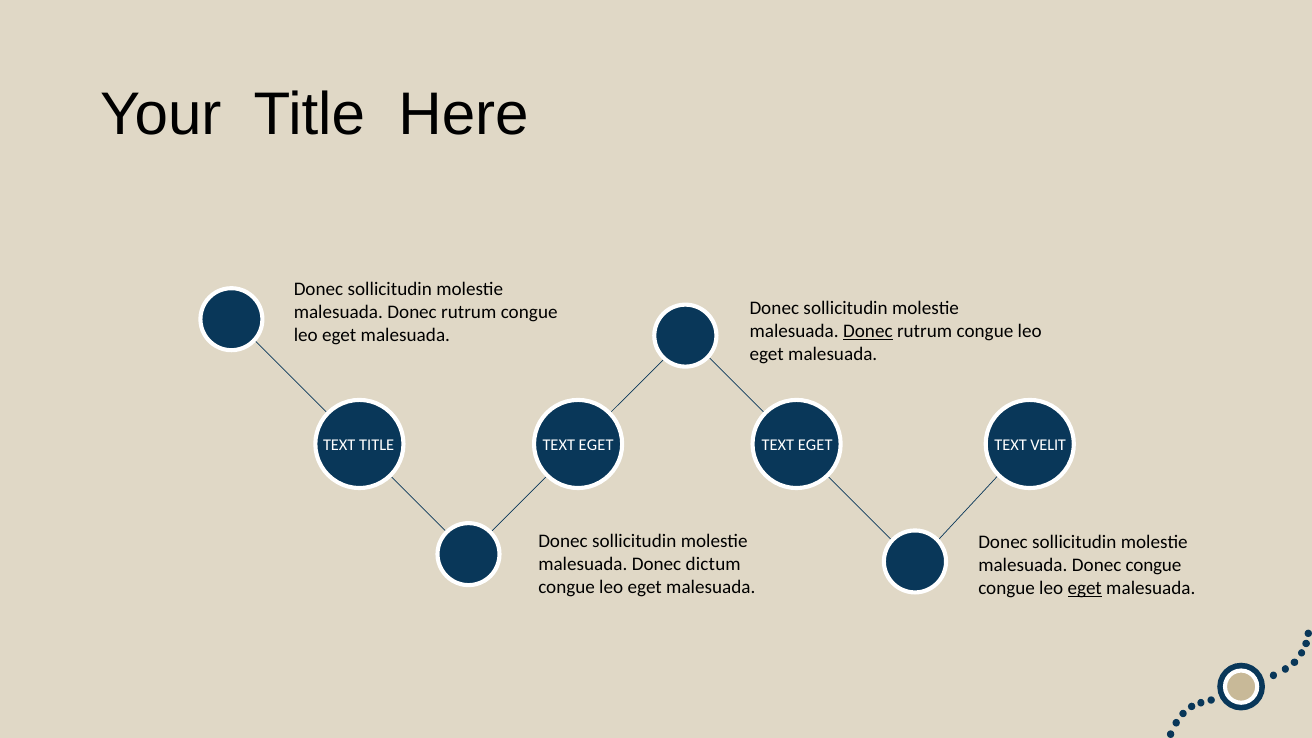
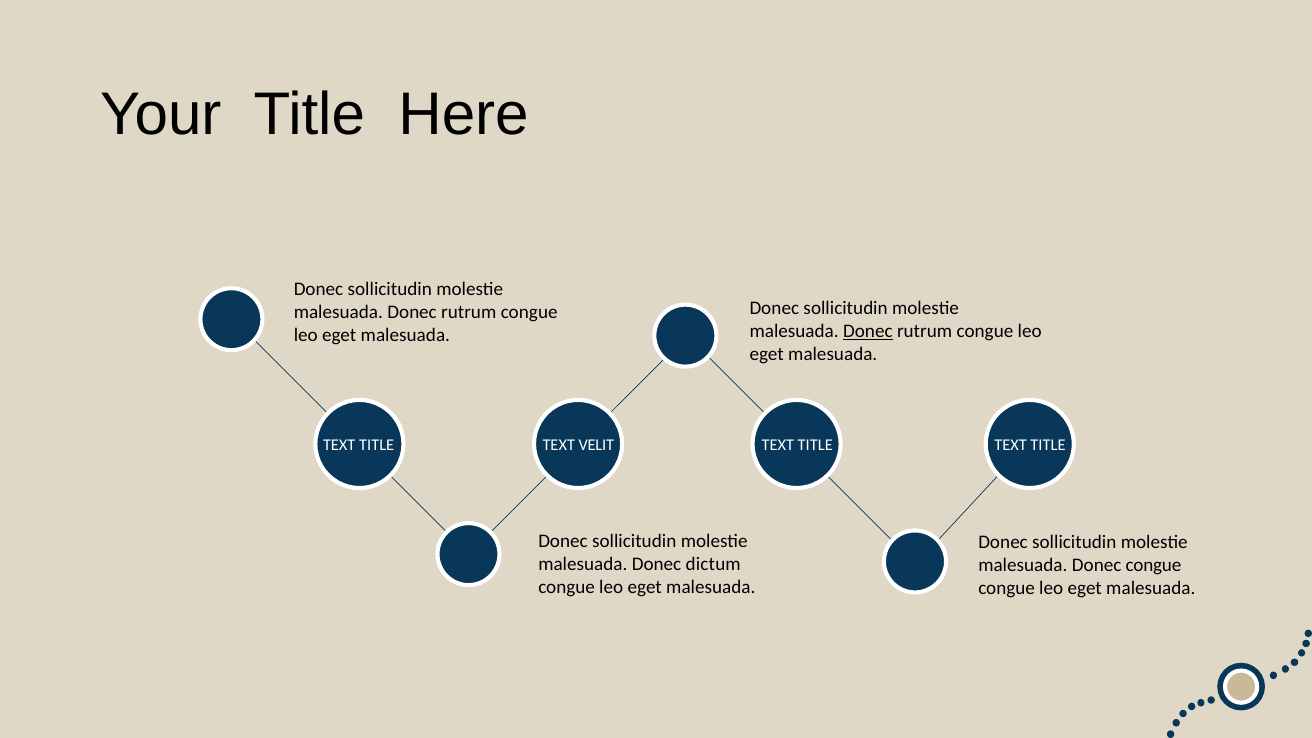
EGET: EGET -> VELIT (596, 445)
EGET: EGET -> TITLE (815, 445)
VELIT: VELIT -> TITLE (1048, 445)
eget underline: present -> none (1085, 588)
